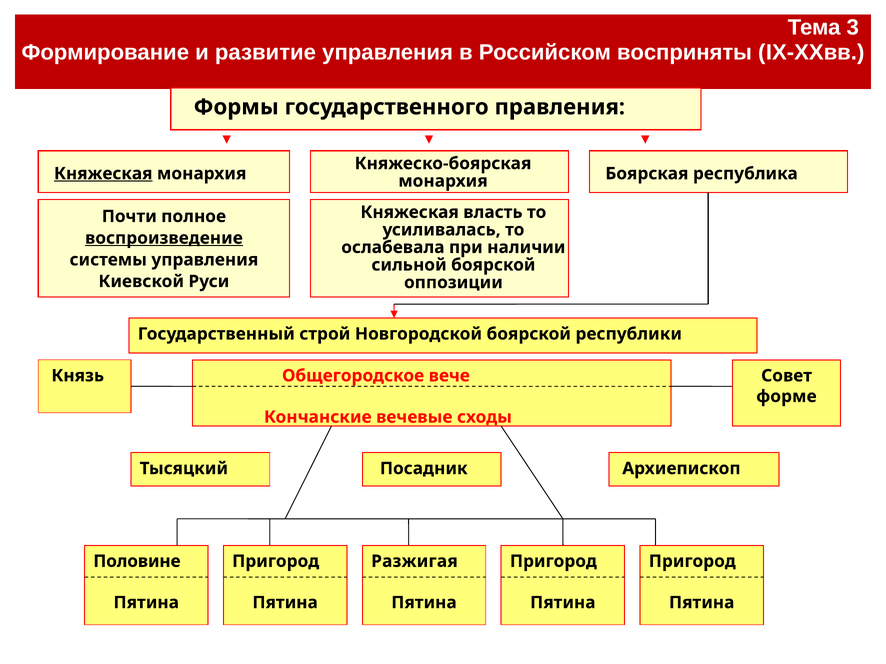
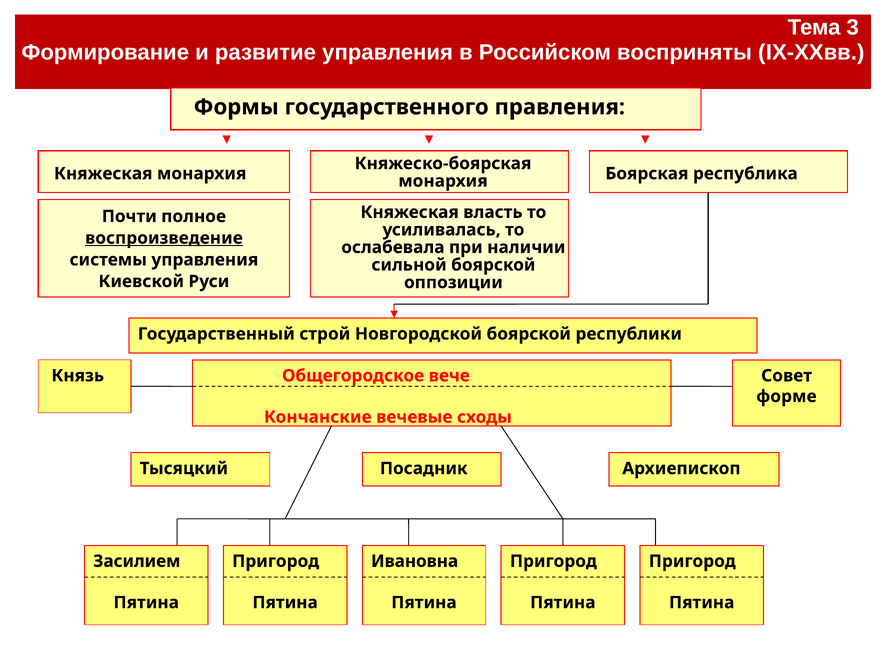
Княжеская underline: present -> none (103, 174)
Половине: Половине -> Засилием (137, 562)
Разжигая: Разжигая -> Ивановна (415, 562)
